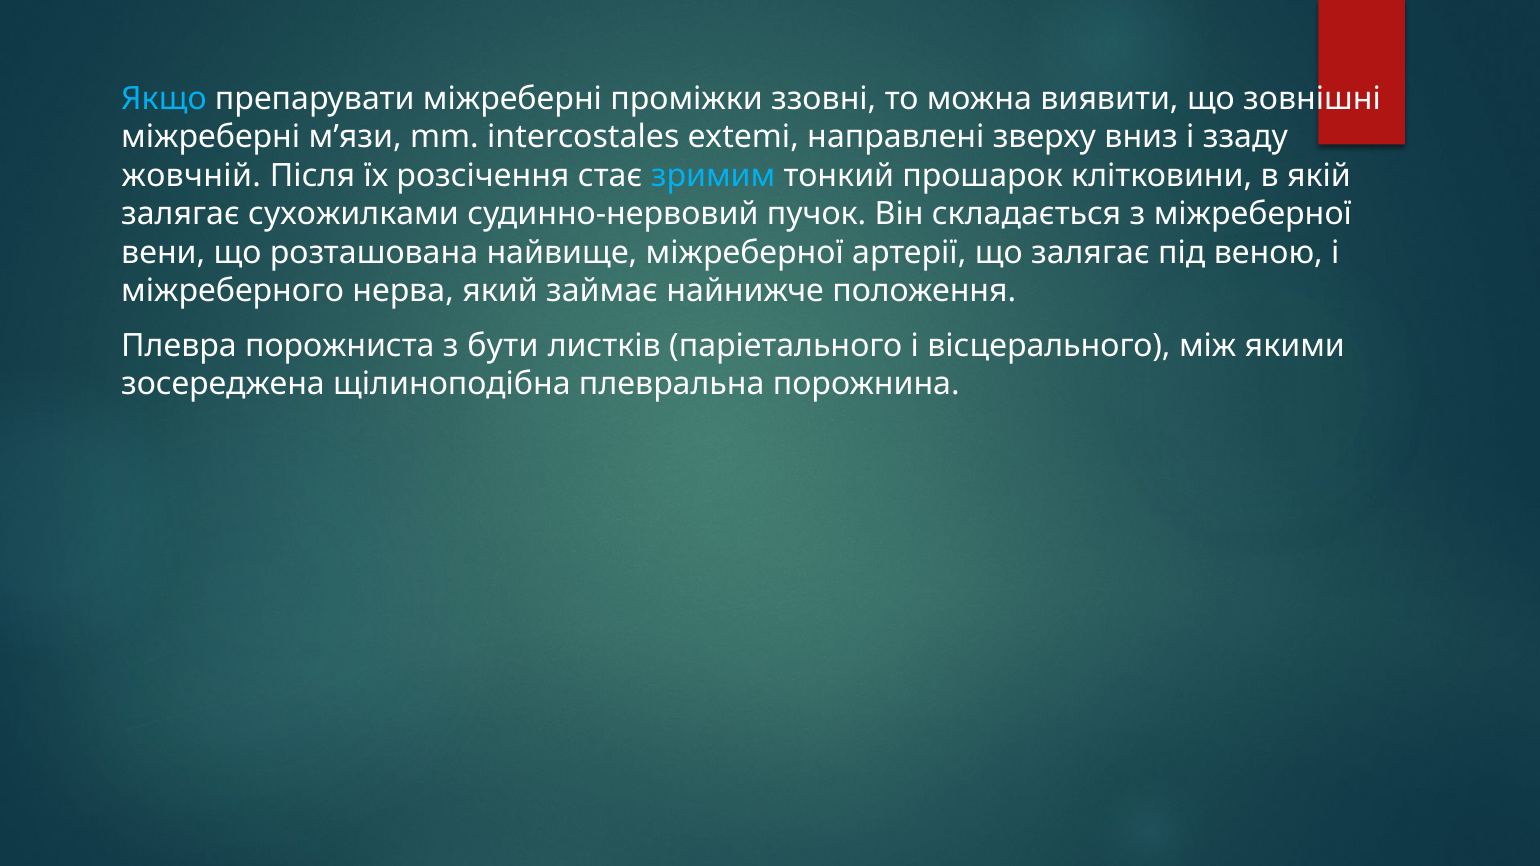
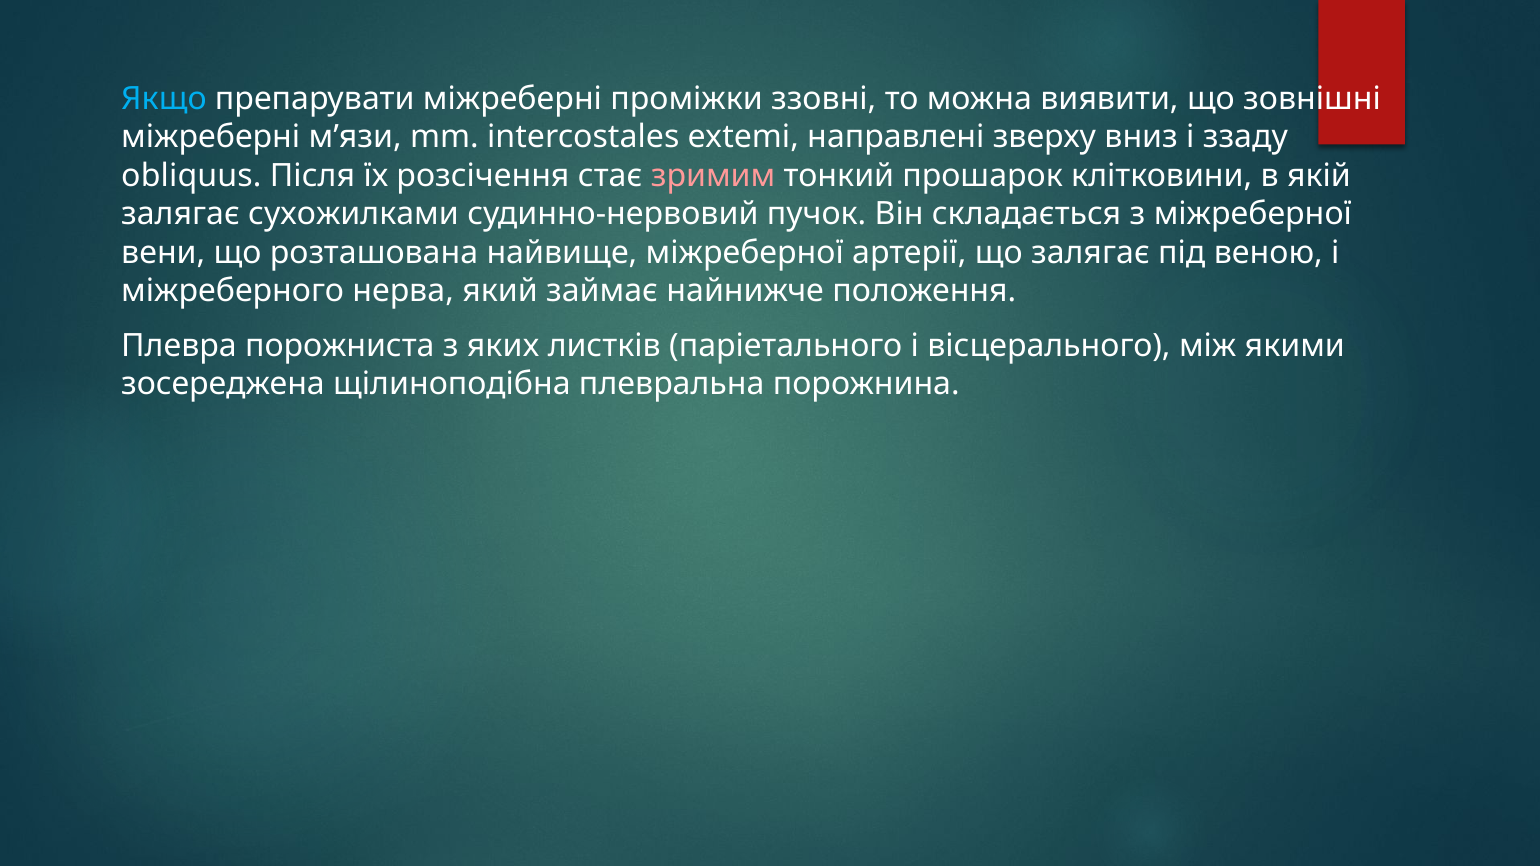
жовчній: жовчній -> obliquus (191, 176)
зримим colour: light blue -> pink (713, 176)
бути: бути -> яких (503, 346)
